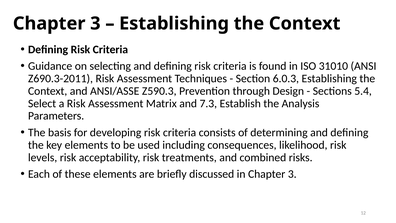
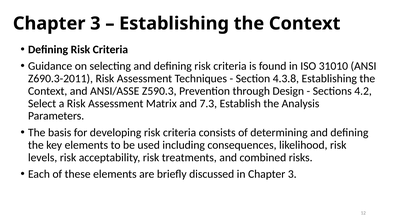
6.0.3: 6.0.3 -> 4.3.8 (286, 78)
5.4: 5.4 -> 4.2 (363, 91)
